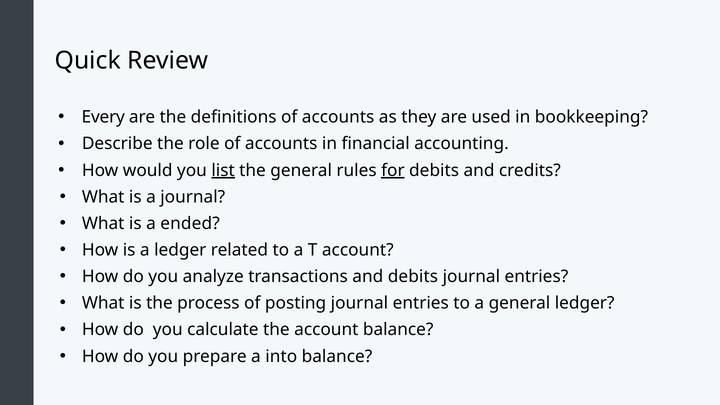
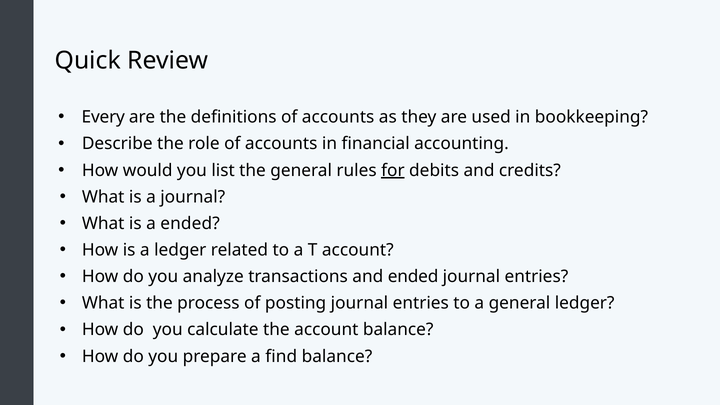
list underline: present -> none (223, 170)
and debits: debits -> ended (413, 277)
into: into -> find (281, 356)
